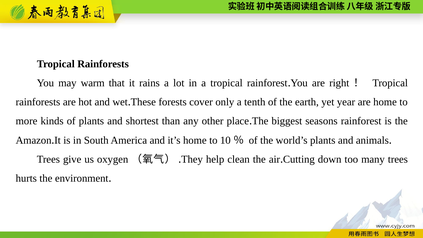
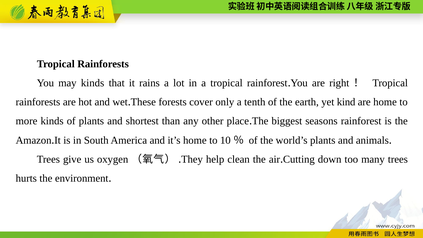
may warm: warm -> kinds (93, 83)
year: year -> kind (346, 102)
